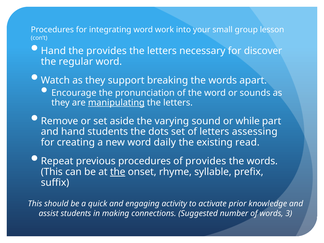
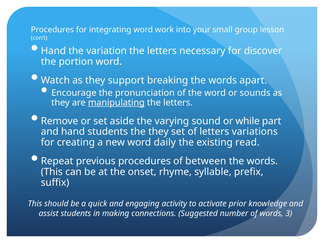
the provides: provides -> variation (107, 51)
regular: regular -> portion (76, 62)
the dots: dots -> they (158, 132)
assessing: assessing -> variations (255, 132)
of provides: provides -> between (206, 161)
the underline: present -> none (118, 172)
